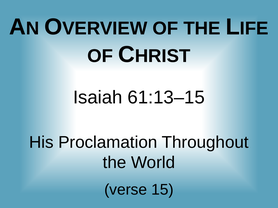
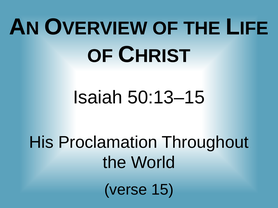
61:13–15: 61:13–15 -> 50:13–15 (166, 98)
